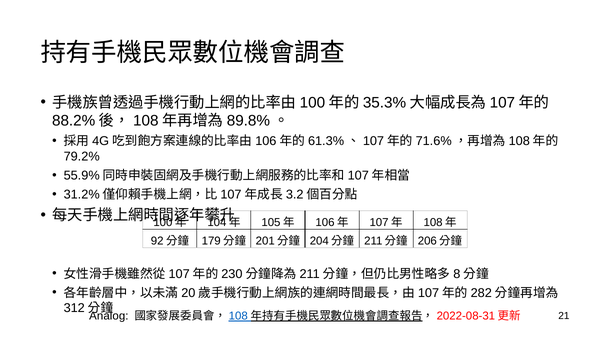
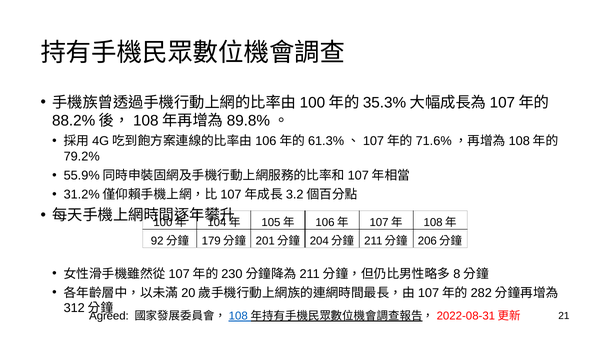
Analog: Analog -> Agreed (109, 316)
